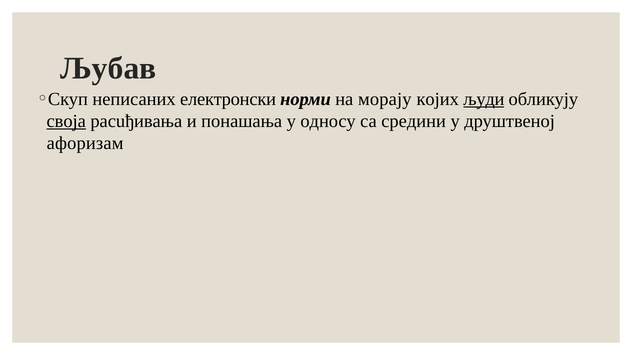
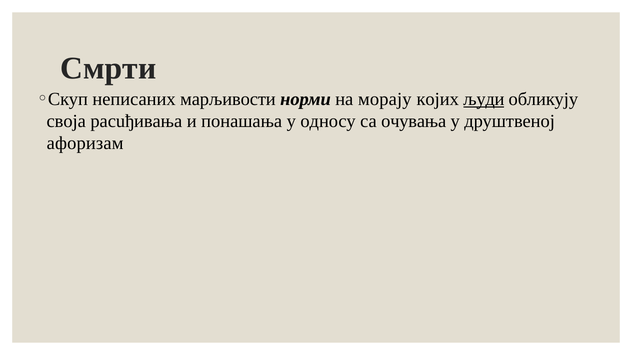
Љубав: Љубав -> Смрти (108, 69)
електронски: електронски -> марљивости (228, 99)
свojа underline: present -> none (66, 121)
средини: средини -> очувања (414, 121)
